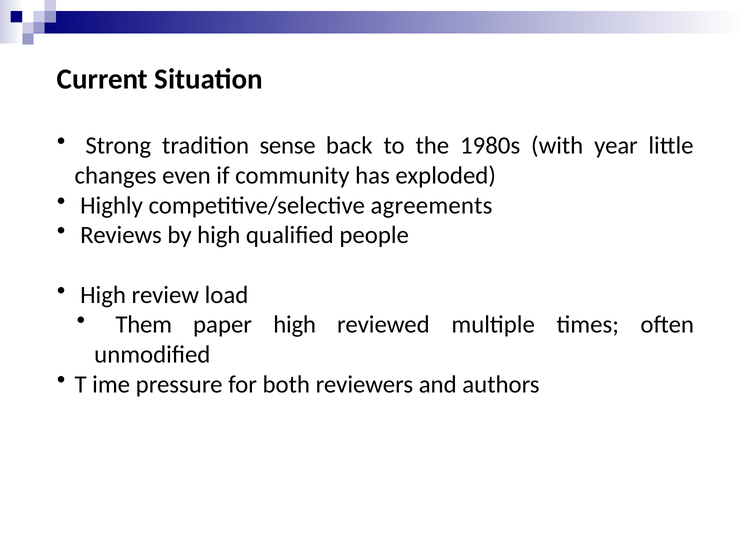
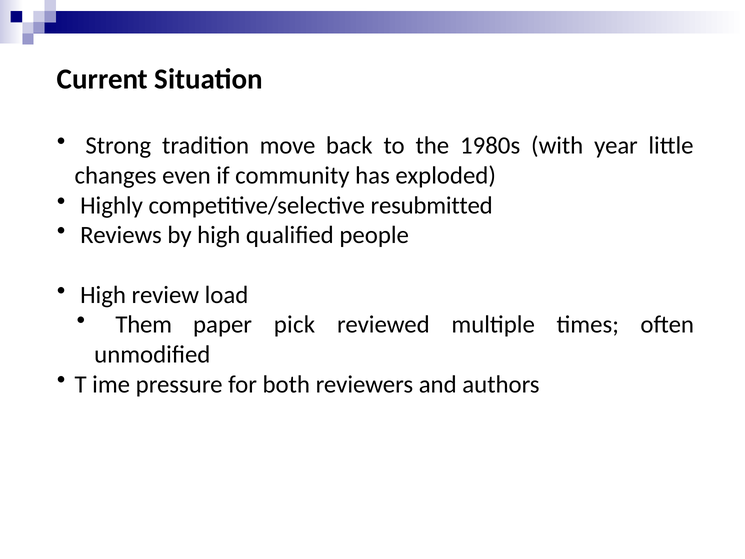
sense: sense -> move (288, 146)
agreements: agreements -> resubmitted (432, 205)
paper high: high -> pick (294, 325)
